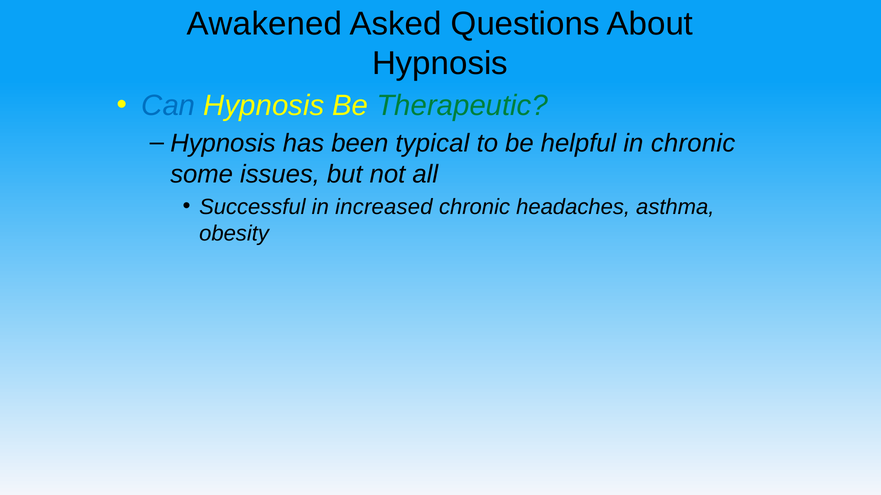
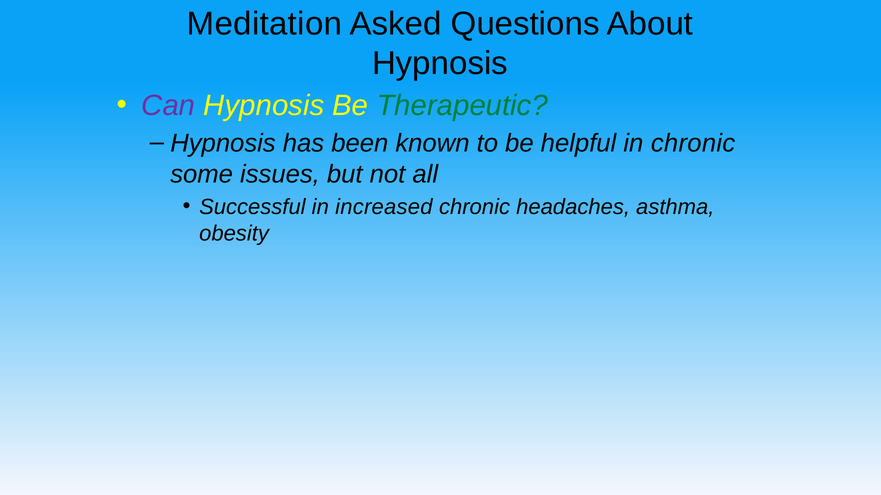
Awakened: Awakened -> Meditation (264, 24)
Can colour: blue -> purple (168, 105)
typical: typical -> known (432, 143)
